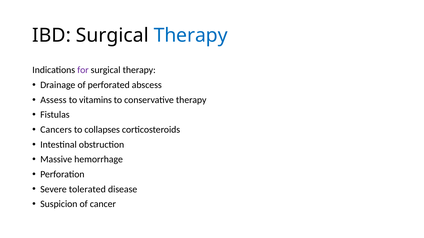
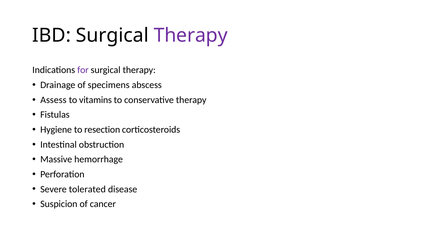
Therapy colour: blue -> purple (191, 36)
perforated: perforated -> specimens (109, 85)
Cancers: Cancers -> Hygiene (56, 130)
collapses: collapses -> resection (102, 130)
